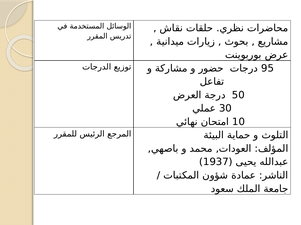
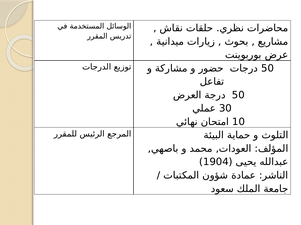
95: 95 -> 50 (268, 68)
1937: 1937 -> 1904 (216, 162)
